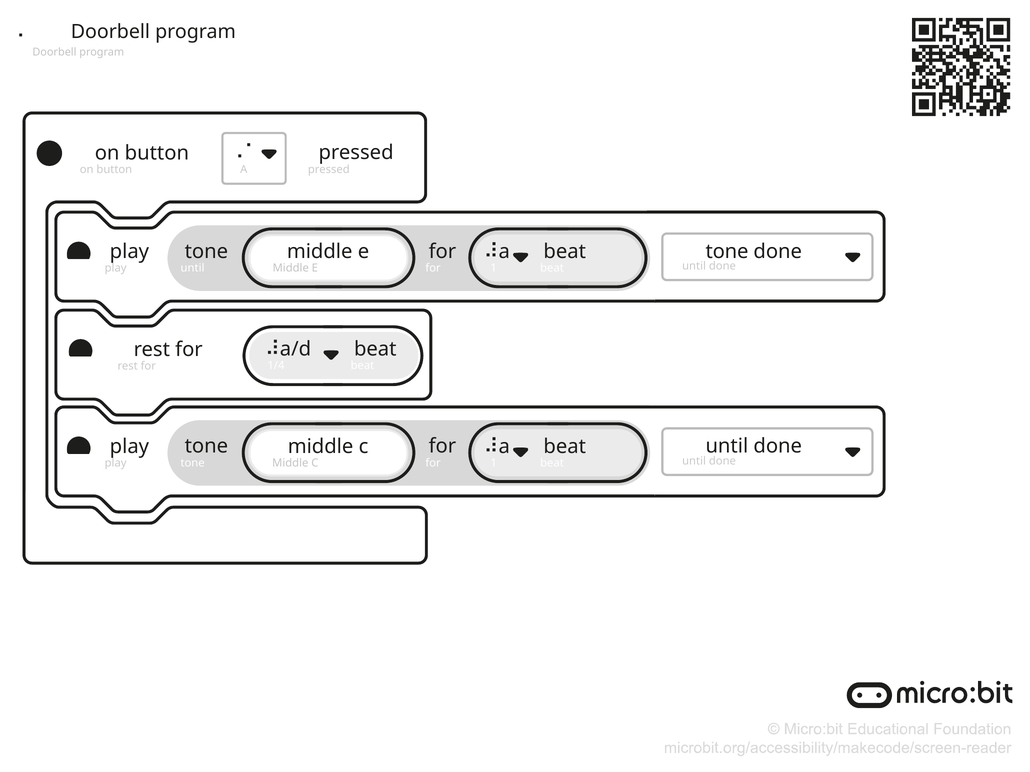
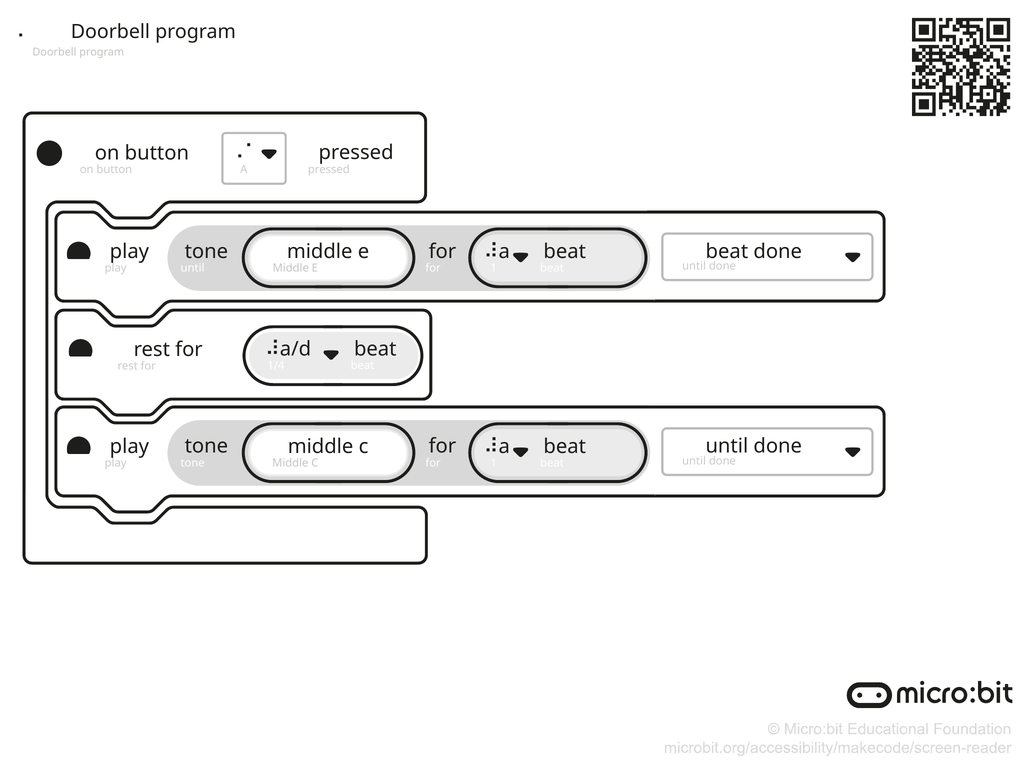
tone: tone -> beat (727, 252)
